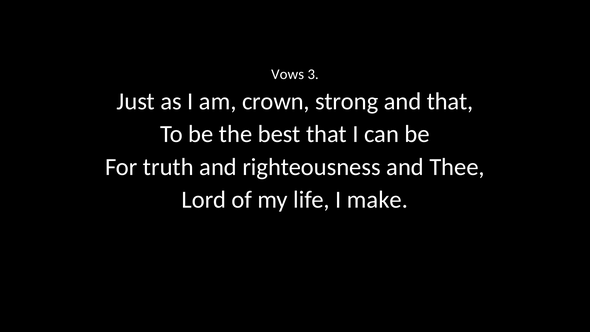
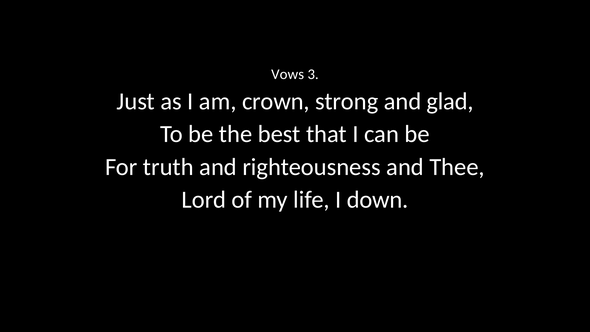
and that: that -> glad (450, 101)
make: make -> down (378, 200)
